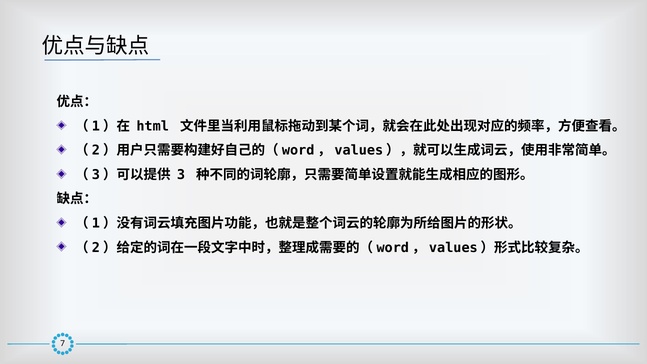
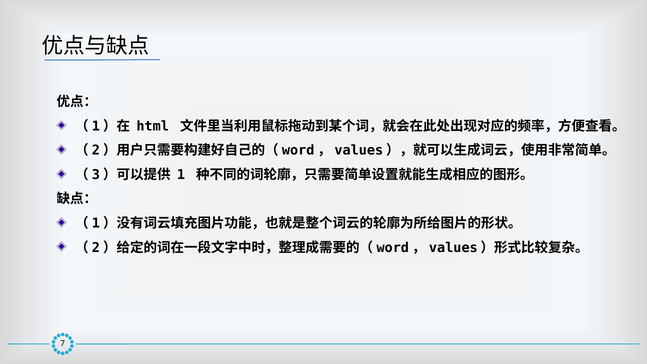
3: 3 -> 1 (181, 175)
